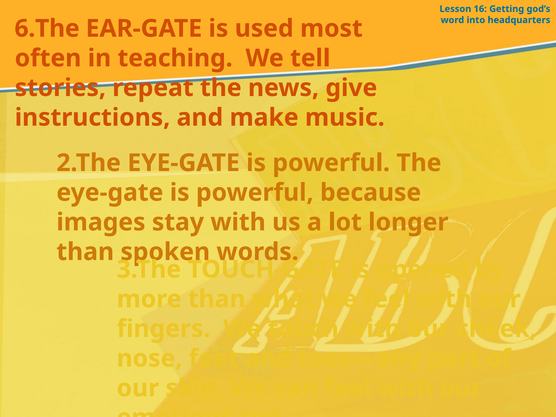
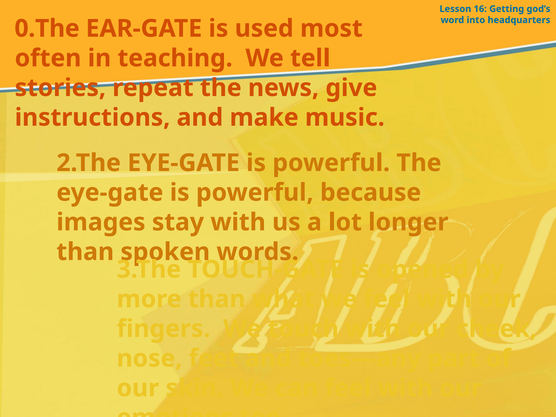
6.The: 6.The -> 0.The (47, 29)
